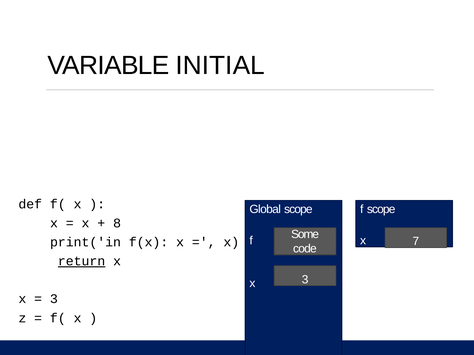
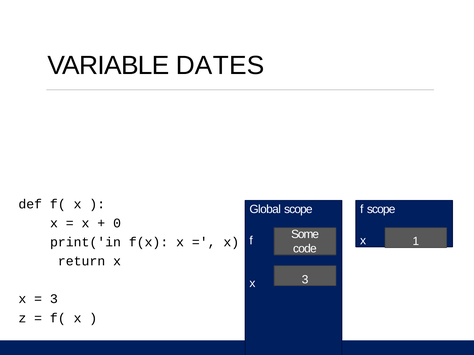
INITIAL: INITIAL -> DATES (220, 66)
8: 8 -> 0 (117, 224)
7: 7 -> 1 (416, 242)
return underline: present -> none (82, 261)
